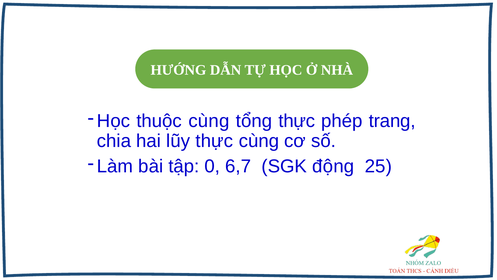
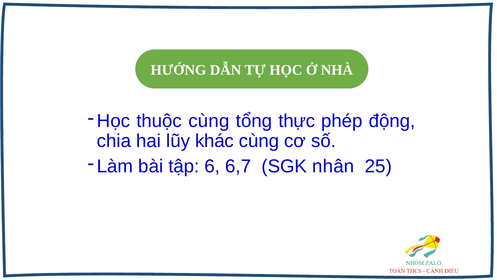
trang: trang -> động (392, 121)
lũy thực: thực -> khác (215, 141)
0: 0 -> 6 (212, 166)
động: động -> nhân (333, 166)
